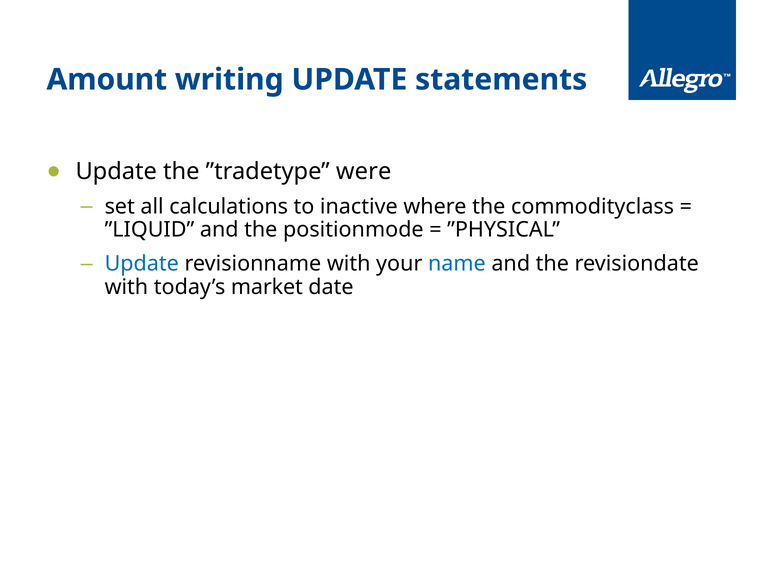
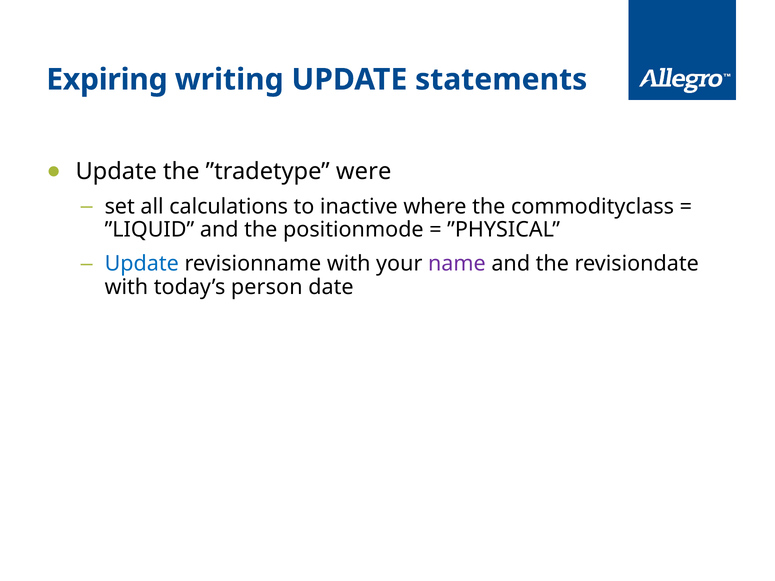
Amount: Amount -> Expiring (107, 80)
name colour: blue -> purple (457, 264)
market: market -> person (267, 287)
